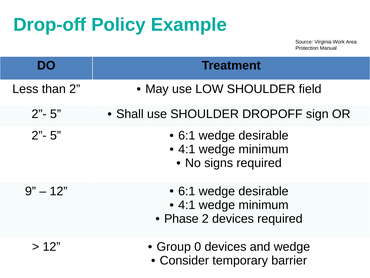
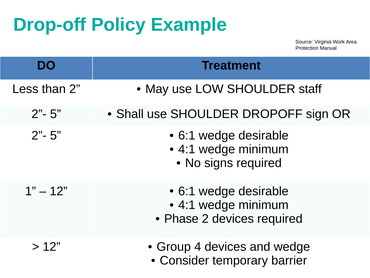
field: field -> staff (310, 89)
9: 9 -> 1 (30, 191)
0: 0 -> 4 (198, 246)
